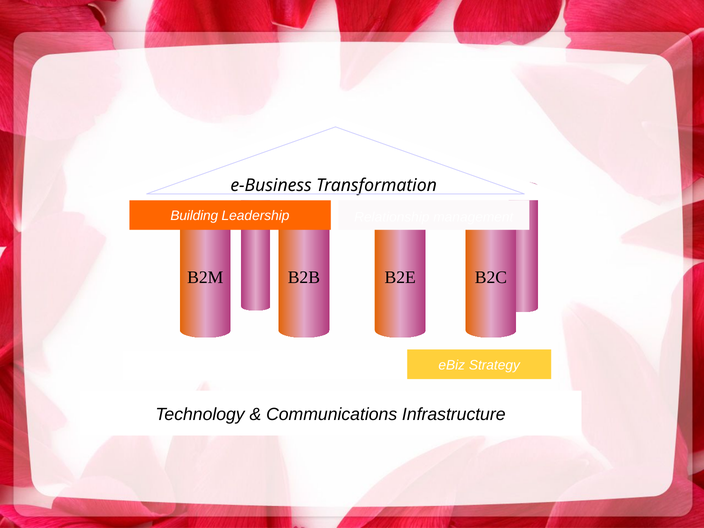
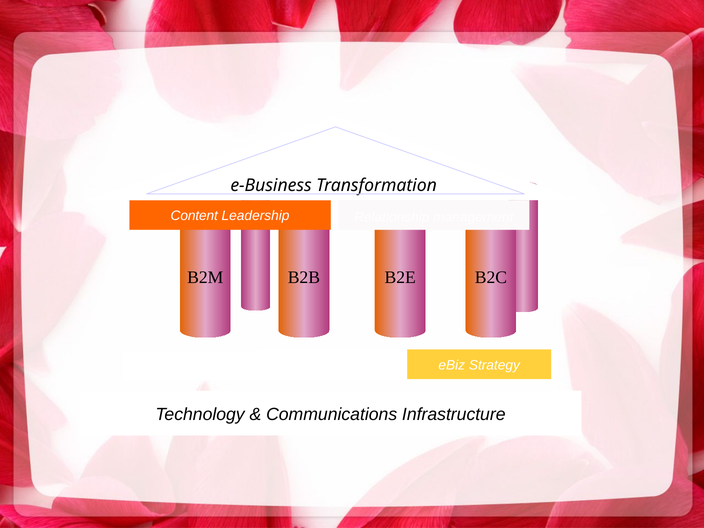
Building: Building -> Content (194, 216)
